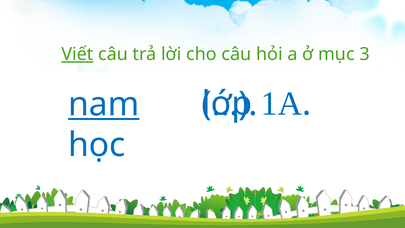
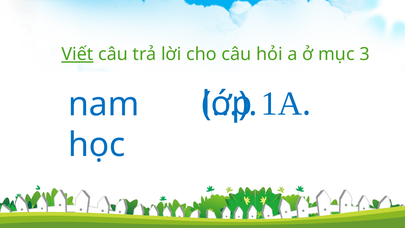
nam underline: present -> none (104, 104)
